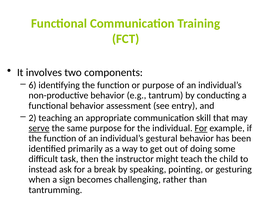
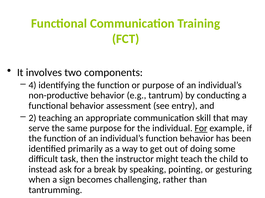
6: 6 -> 4 (32, 85)
serve underline: present -> none (39, 129)
individual’s gestural: gestural -> function (162, 139)
